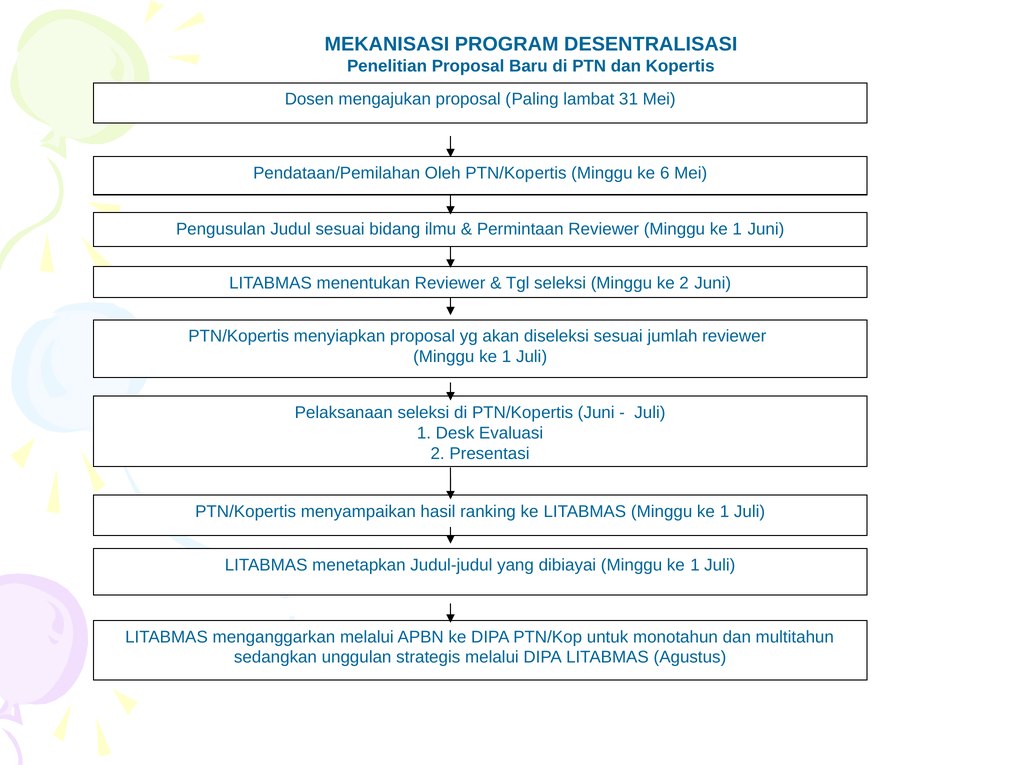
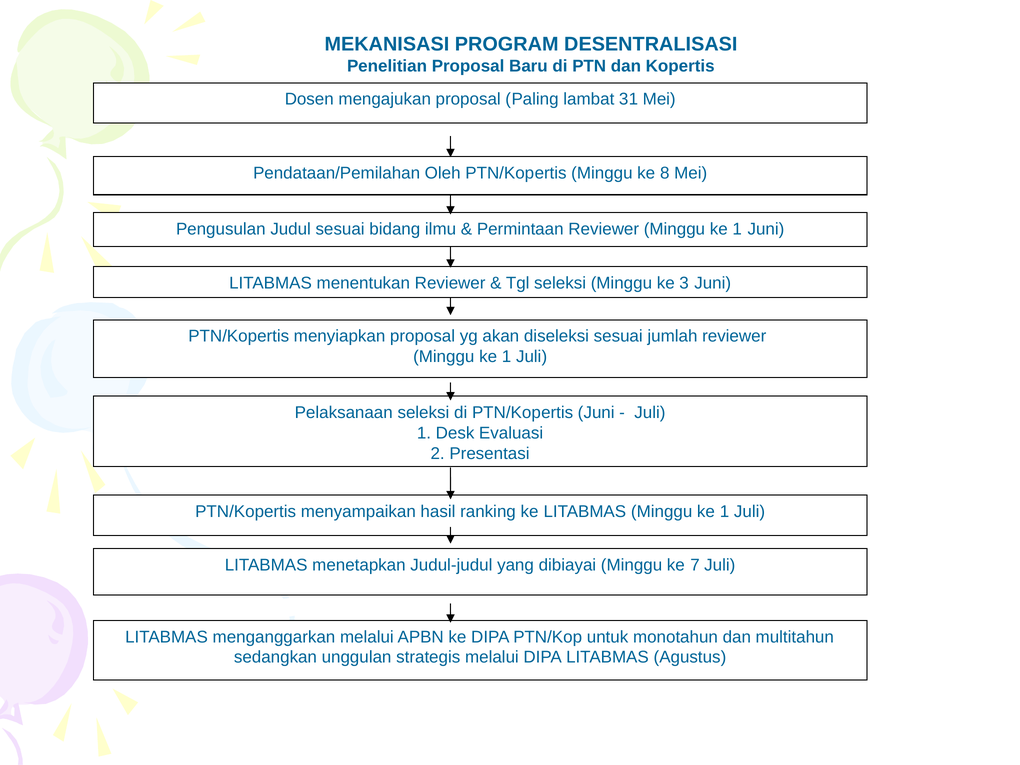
6: 6 -> 8 (665, 173)
ke 2: 2 -> 3 (684, 283)
dibiayai Minggu ke 1: 1 -> 7 (695, 565)
